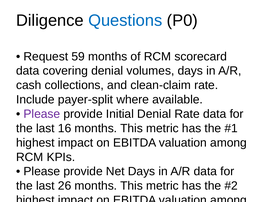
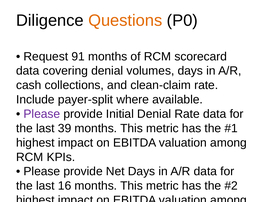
Questions colour: blue -> orange (125, 20)
59: 59 -> 91 (78, 56)
16: 16 -> 39 (65, 128)
26: 26 -> 16 (65, 186)
